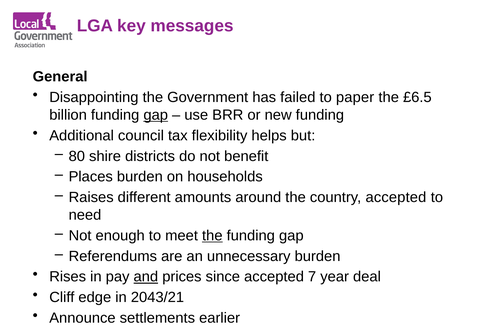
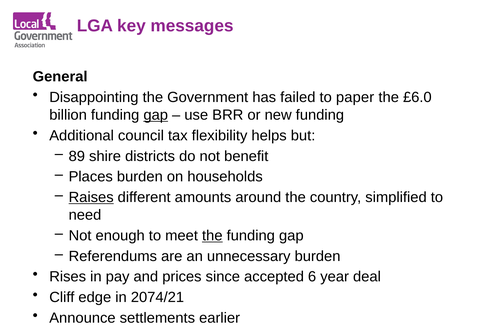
£6.5: £6.5 -> £6.0 (417, 98)
80: 80 -> 89 (77, 156)
Raises underline: none -> present (91, 198)
country accepted: accepted -> simplified (396, 198)
and underline: present -> none (146, 277)
7: 7 -> 6 (312, 277)
2043/21: 2043/21 -> 2074/21 (157, 298)
